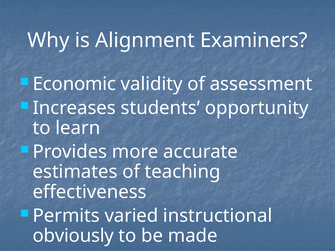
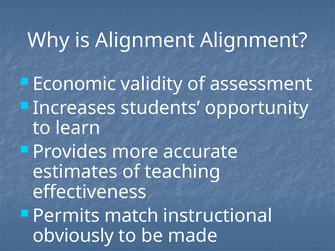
Alignment Examiners: Examiners -> Alignment (254, 41)
varied: varied -> match (132, 216)
